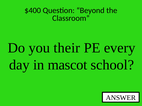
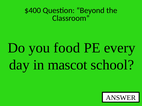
their: their -> food (67, 48)
